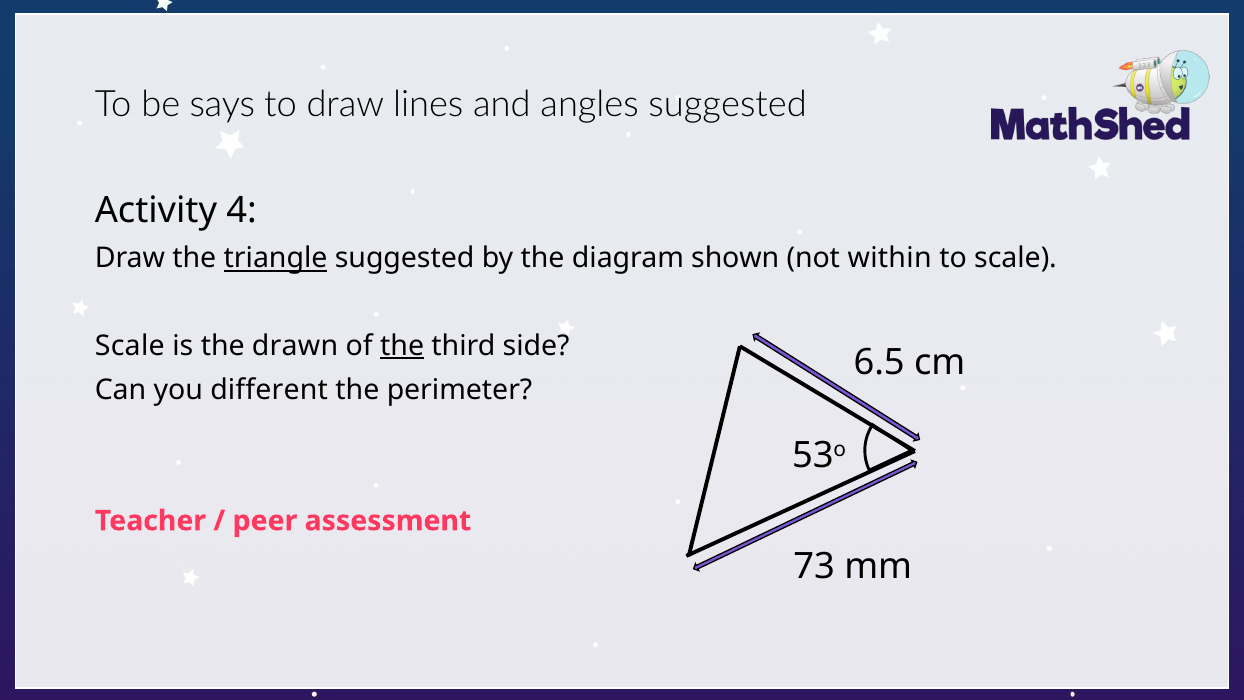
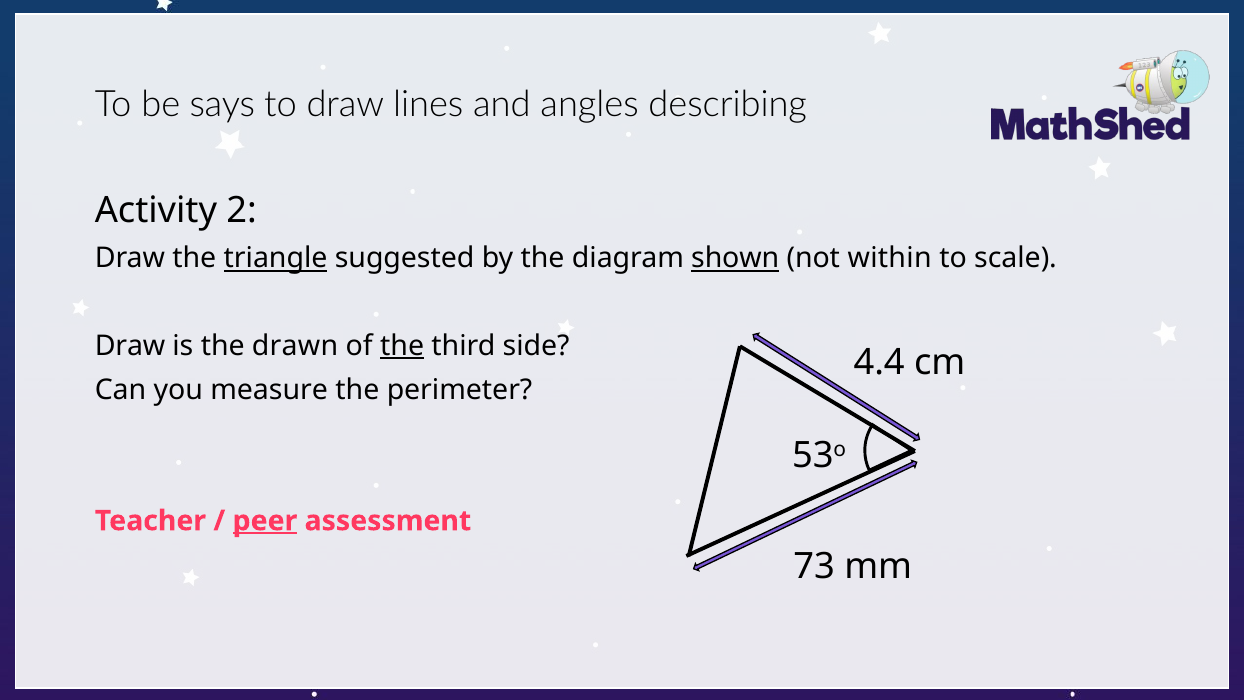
angles suggested: suggested -> describing (728, 105)
4: 4 -> 2 (242, 210)
shown underline: none -> present (735, 258)
Scale: Scale -> Draw (130, 346)
6.5: 6.5 -> 4.4 (879, 362)
different: different -> measure (269, 390)
peer underline: none -> present (265, 521)
